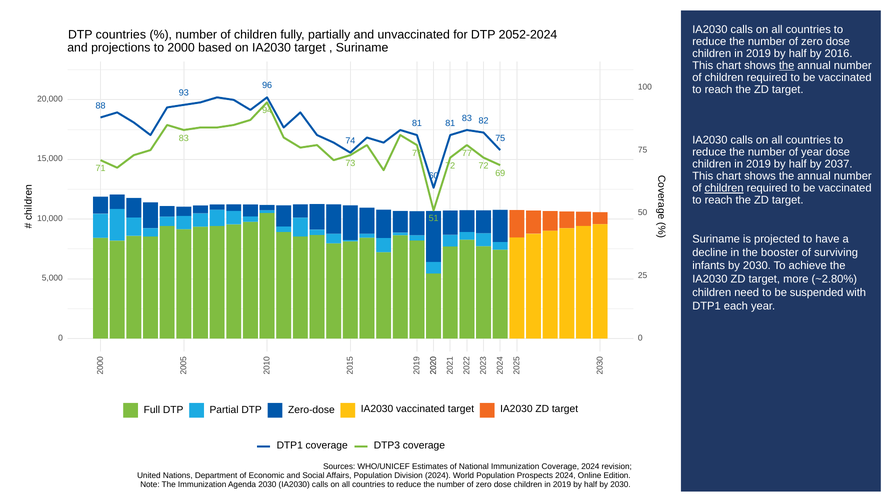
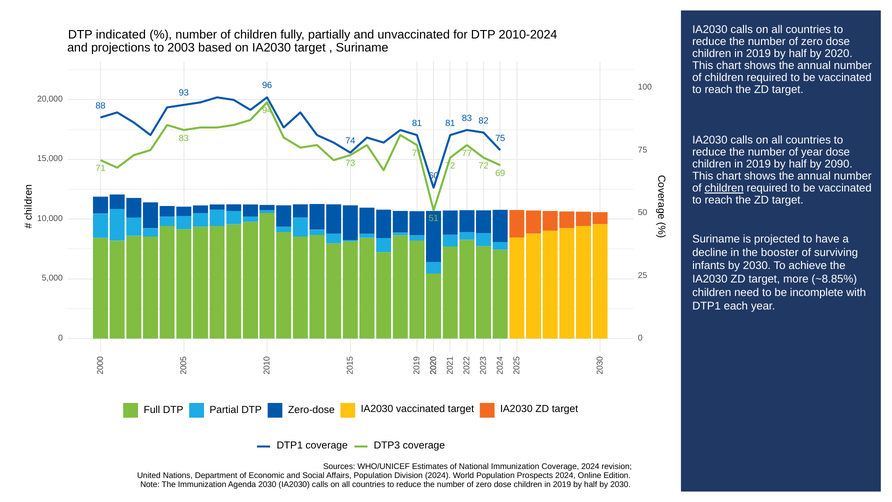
DTP countries: countries -> indicated (121, 35)
2052-2024: 2052-2024 -> 2010-2024 (528, 35)
2000: 2000 -> 2003 (181, 48)
2016: 2016 -> 2020 (839, 53)
the underline: present -> none (787, 65)
2037: 2037 -> 2090 (839, 164)
~2.80%: ~2.80% -> ~8.85% (834, 279)
suspended: suspended -> incomplete (817, 292)
